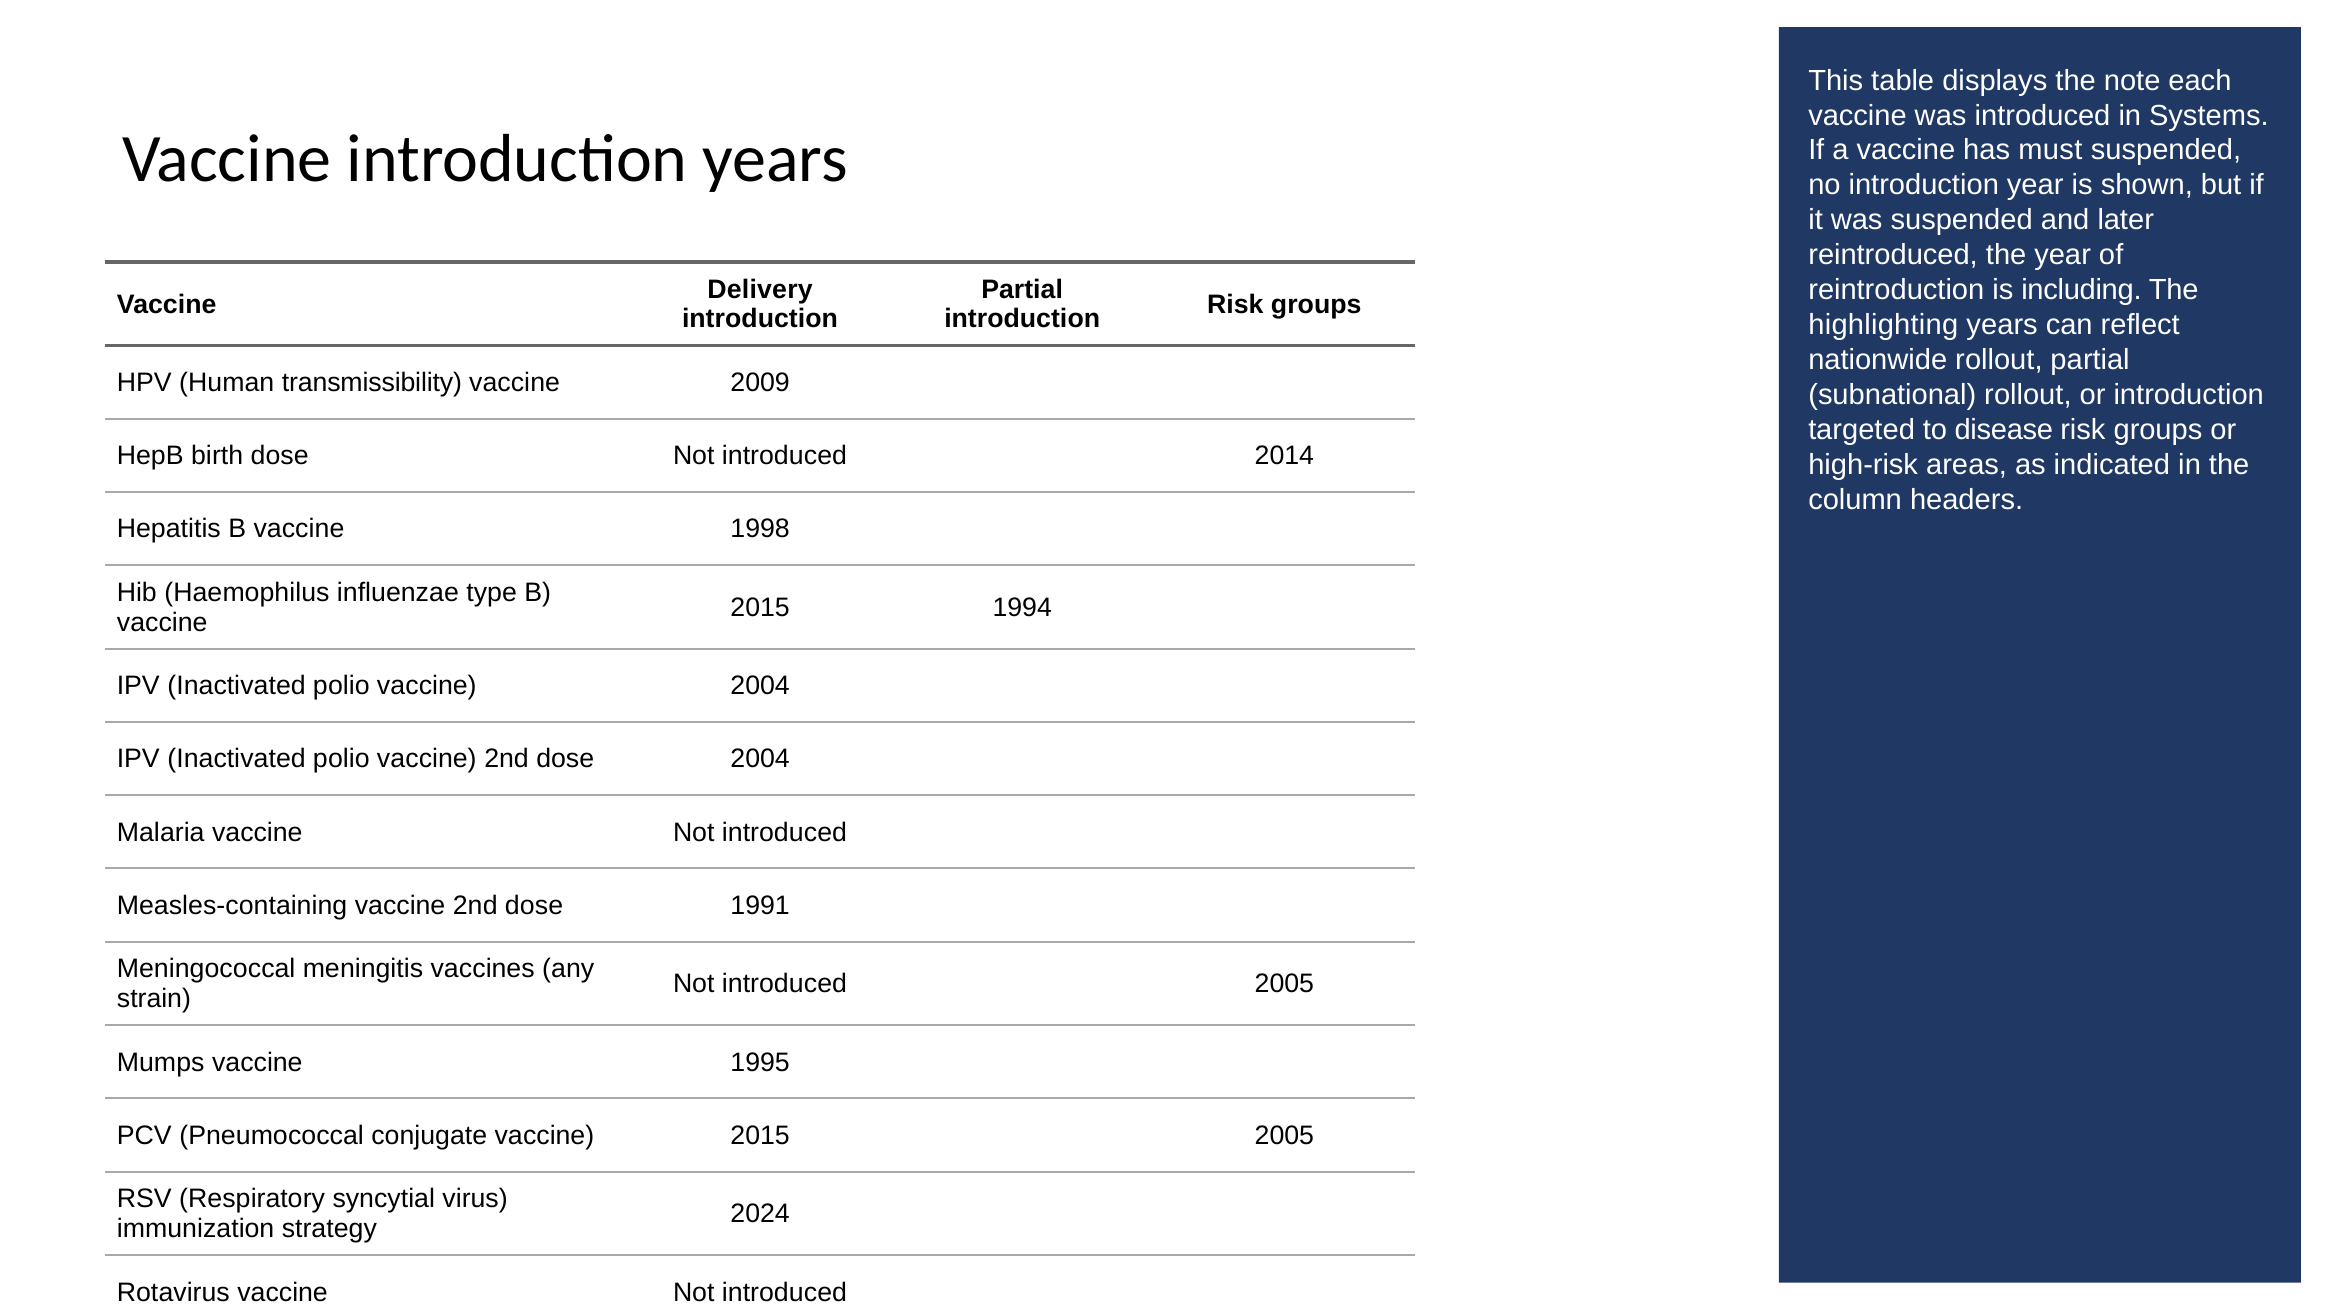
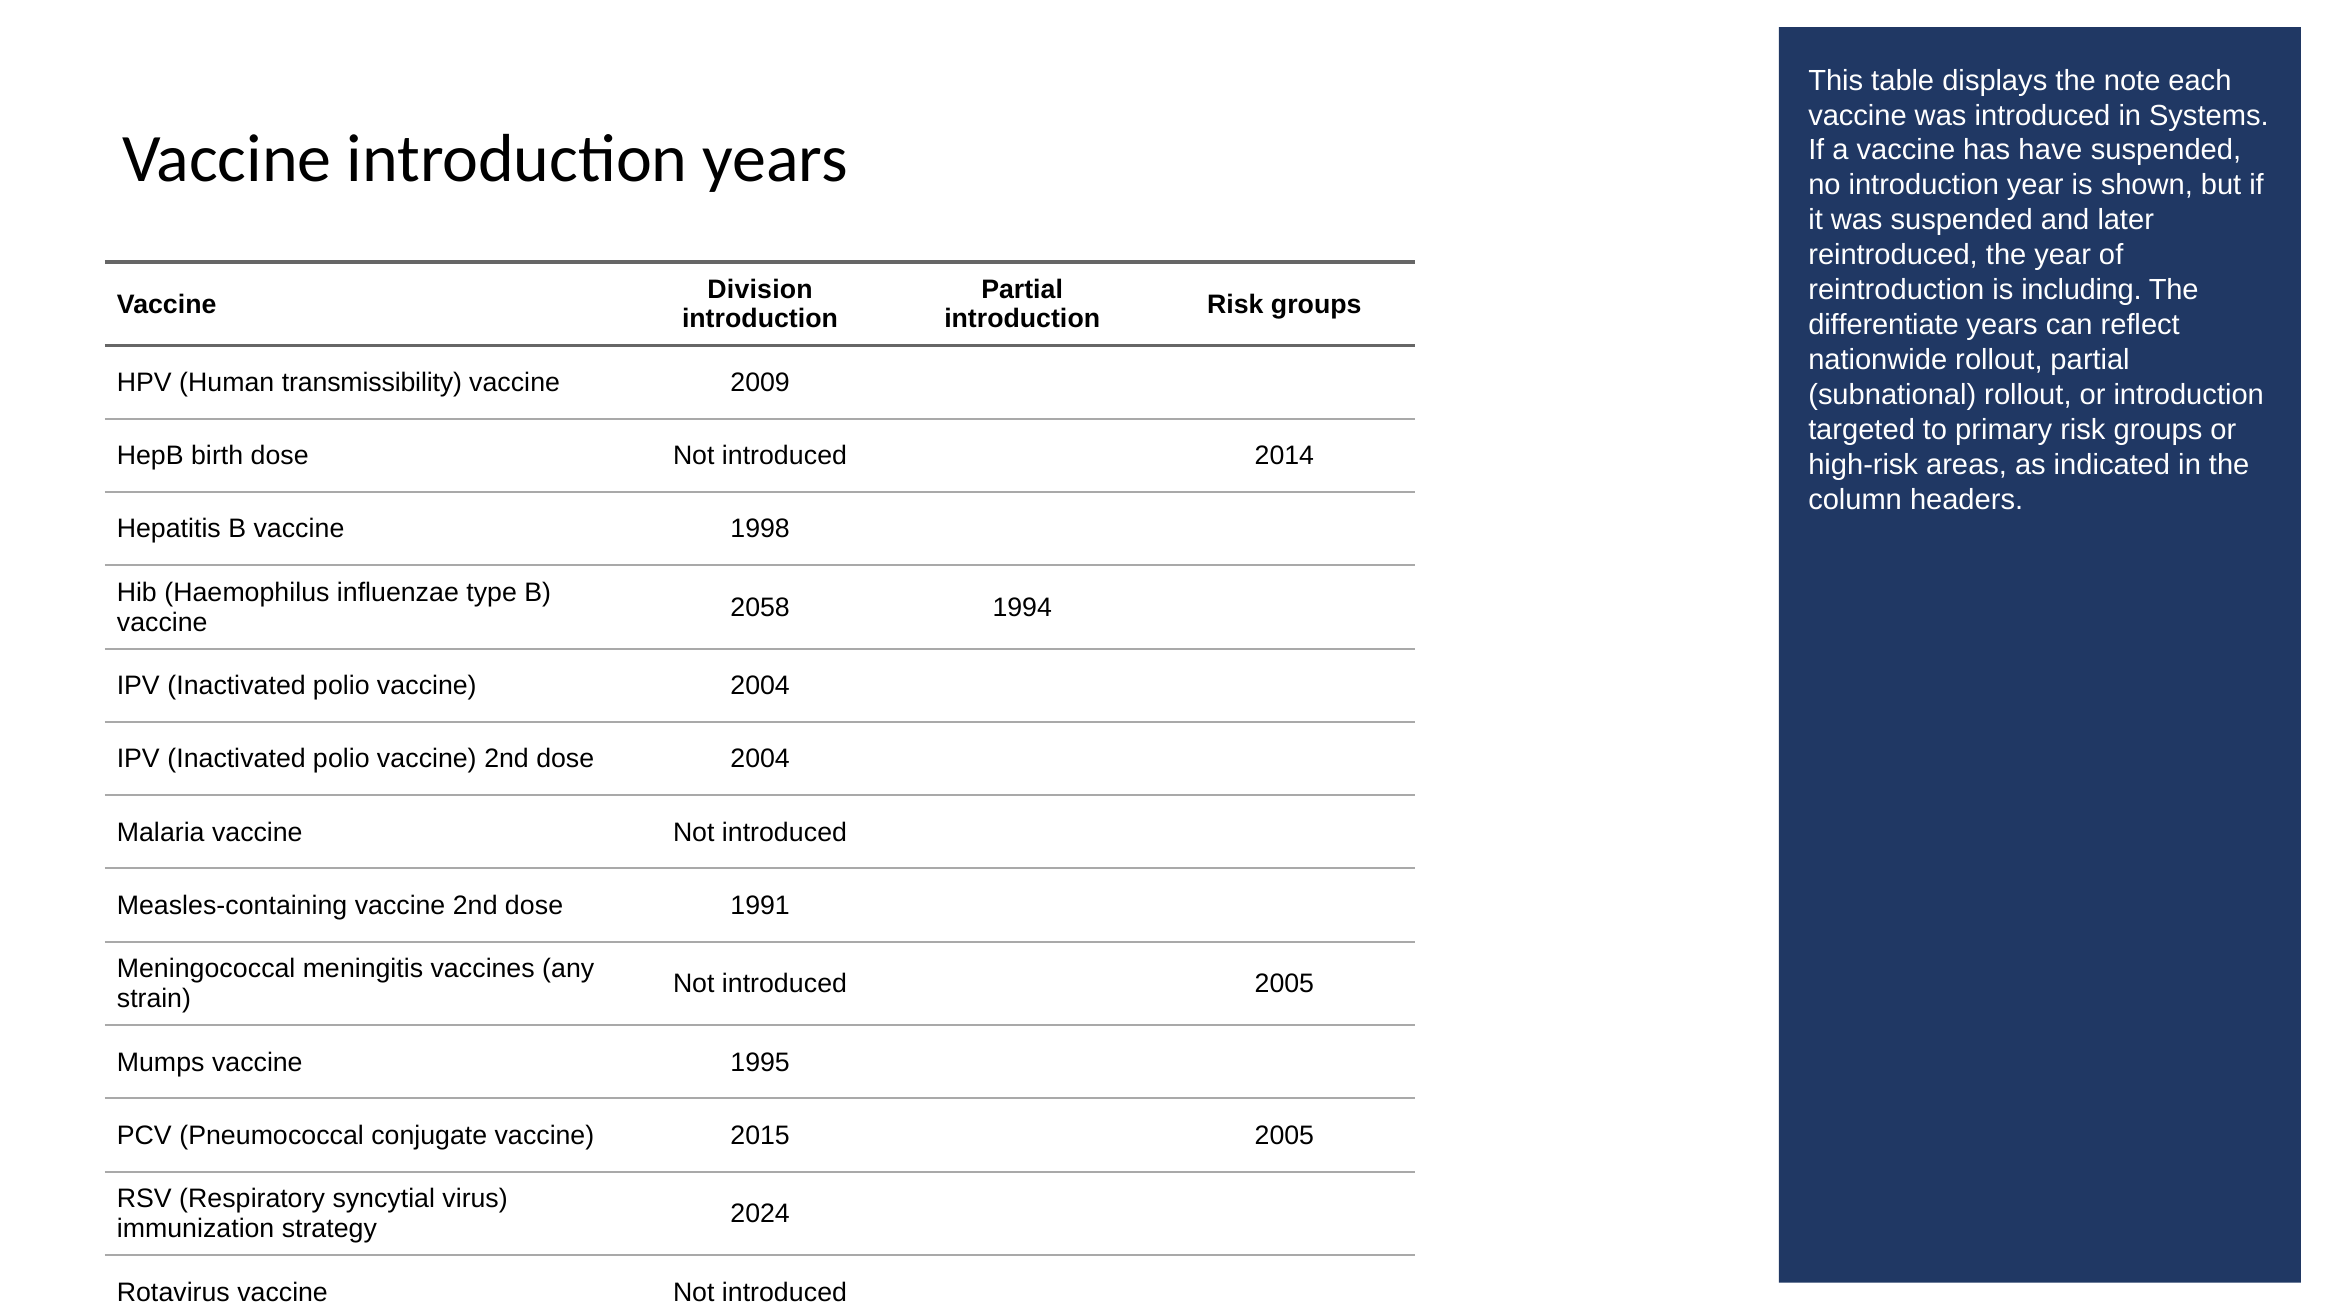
must: must -> have (2050, 150)
Delivery: Delivery -> Division (760, 290)
highlighting: highlighting -> differentiate (1884, 325)
disease: disease -> primary (2004, 430)
2015: 2015 -> 2058 (760, 608)
